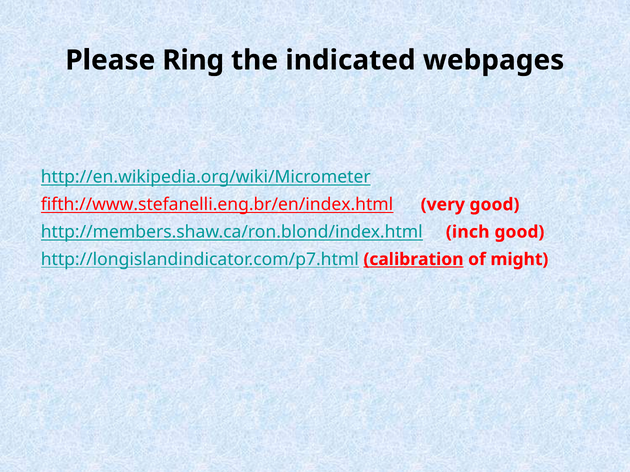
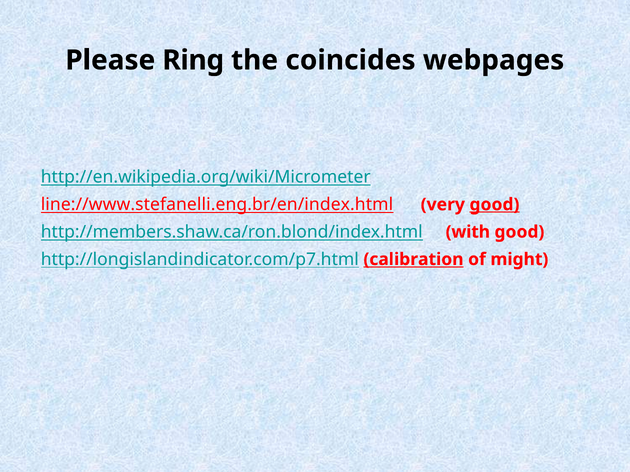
indicated: indicated -> coincides (350, 60)
fifth://www.stefanelli.eng.br/en/index.html: fifth://www.stefanelli.eng.br/en/index.html -> line://www.stefanelli.eng.br/en/index.html (217, 205)
good underline: none -> present (494, 205)
inch: inch -> with (468, 232)
